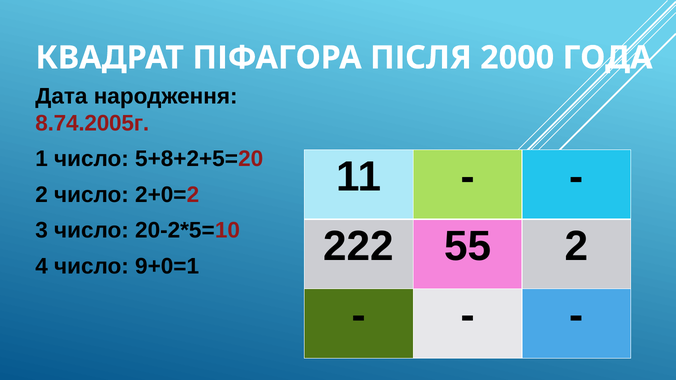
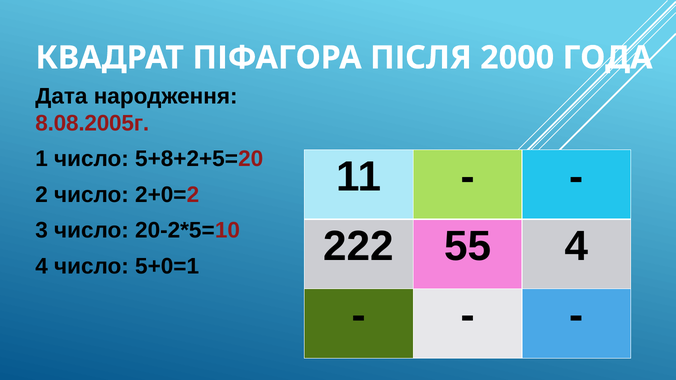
8.74.2005г: 8.74.2005г -> 8.08.2005г (92, 123)
55 2: 2 -> 4 (576, 246)
9+0=1: 9+0=1 -> 5+0=1 (167, 266)
